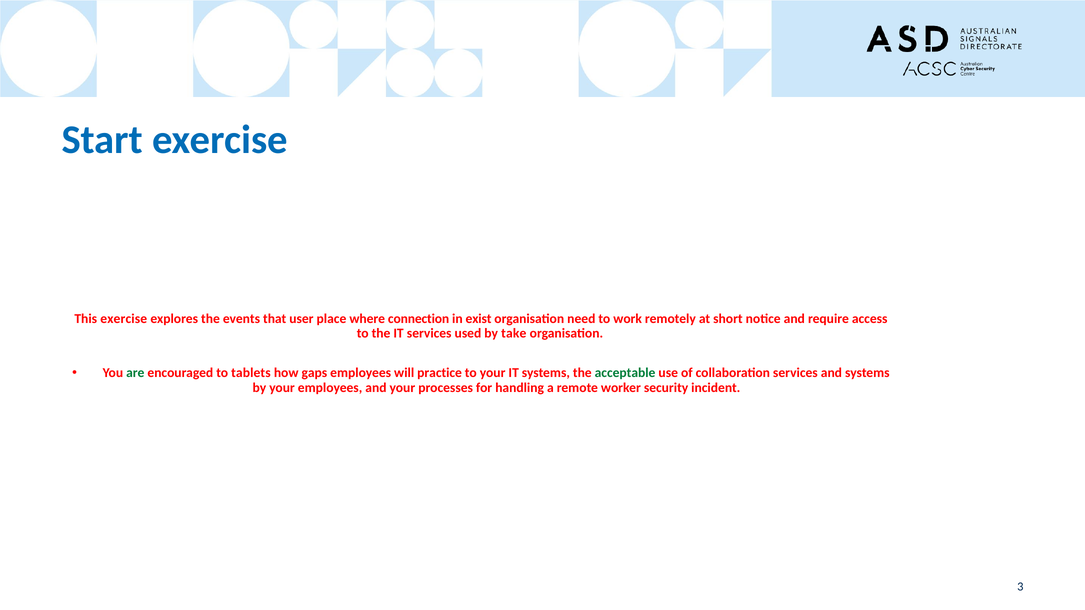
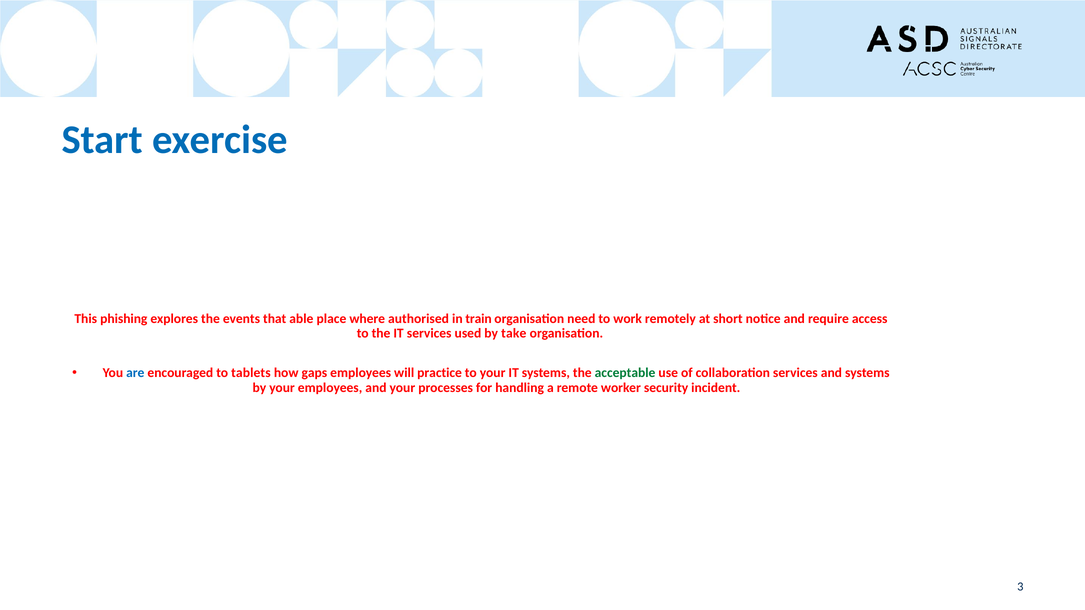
This exercise: exercise -> phishing (124, 319)
user: user -> able (301, 319)
connection: connection -> authorised (419, 319)
exist: exist -> train (479, 319)
are colour: green -> blue (135, 373)
